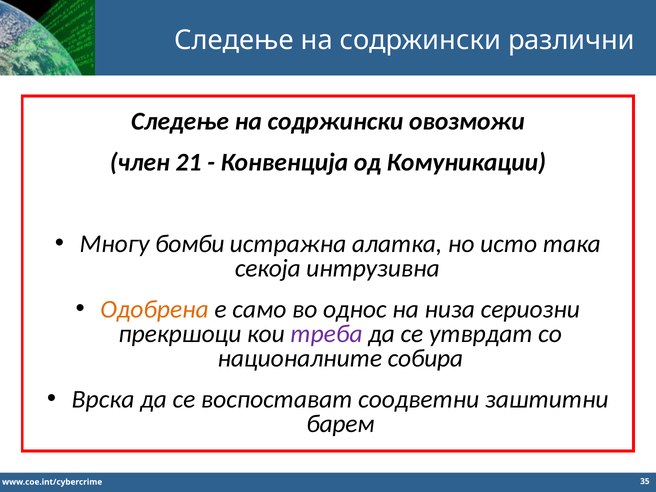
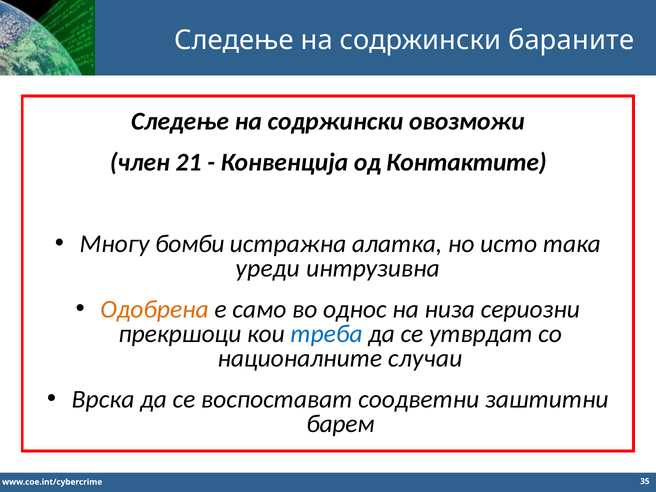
различни: различни -> бараните (571, 40)
Комуникации: Комуникации -> Контактите (466, 162)
секоја: секоја -> уреди (268, 268)
треба colour: purple -> blue (327, 334)
собира: собира -> случаи (425, 358)
